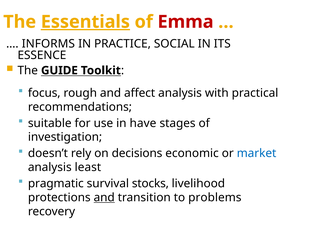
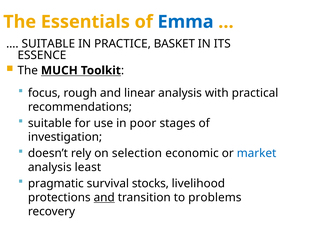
Essentials underline: present -> none (85, 22)
Emma colour: red -> blue (186, 22)
INFORMS: INFORMS -> SUITABLE (48, 44)
SOCIAL: SOCIAL -> BASKET (174, 44)
GUIDE: GUIDE -> MUCH (59, 70)
affect: affect -> linear (140, 93)
have: have -> poor (143, 123)
decisions: decisions -> selection (137, 153)
